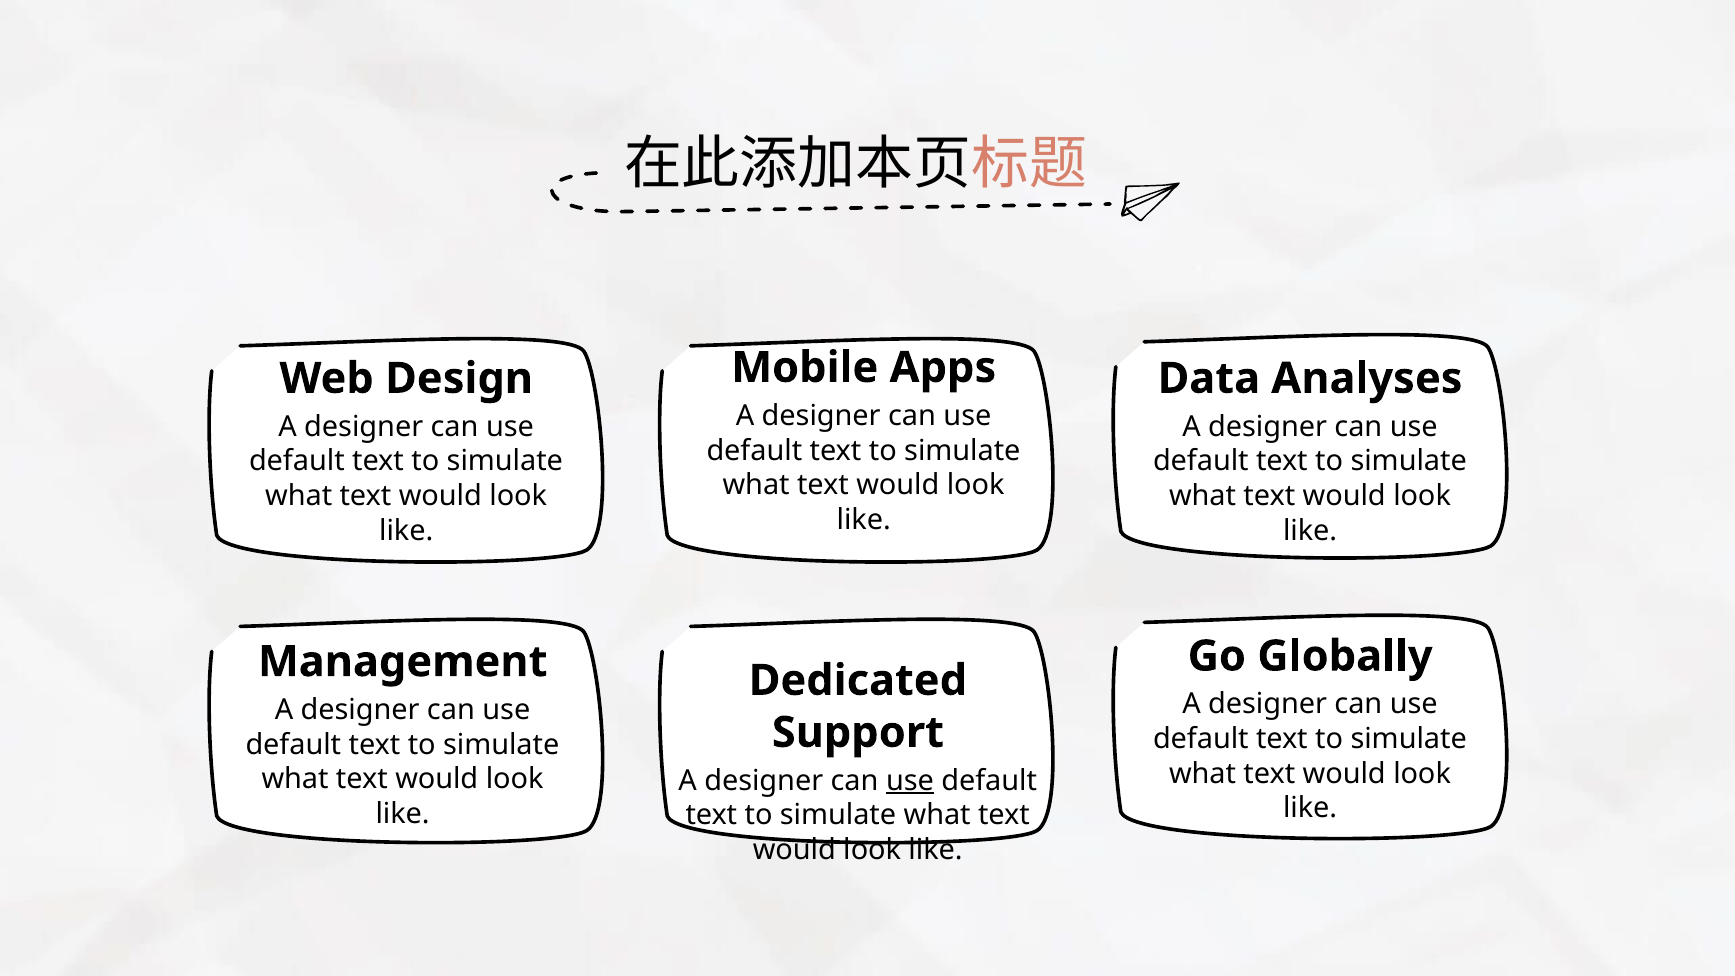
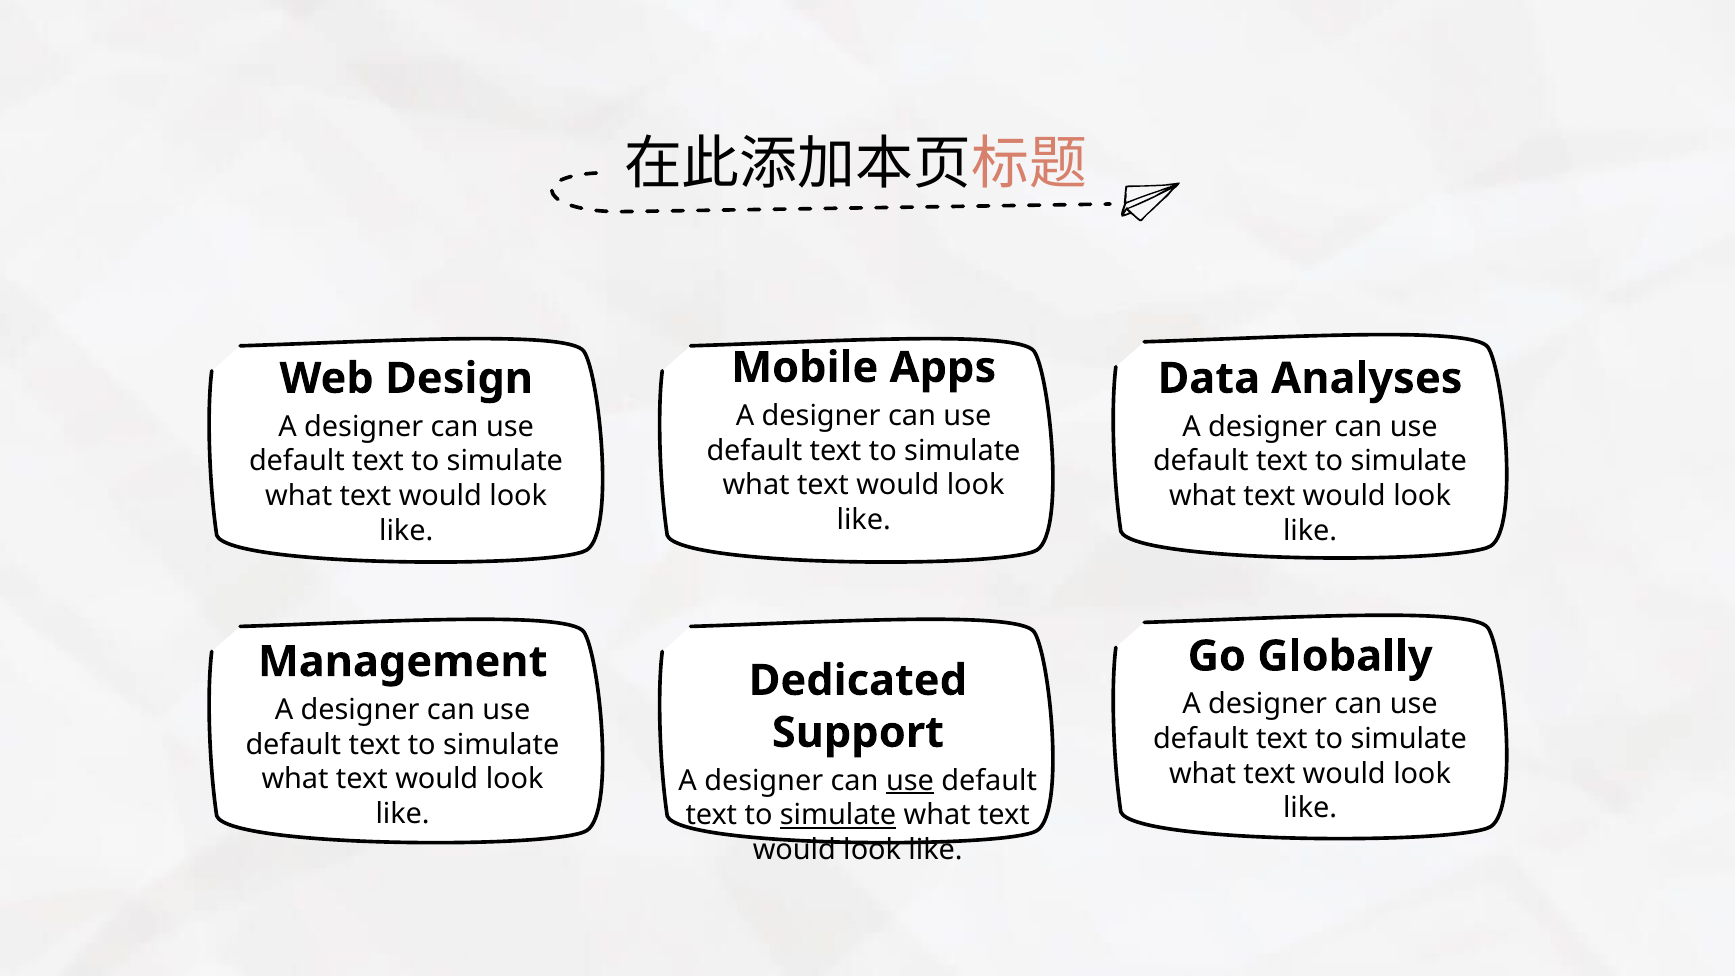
simulate underline: none -> present (838, 815)
